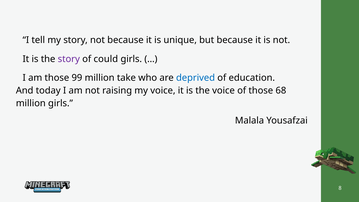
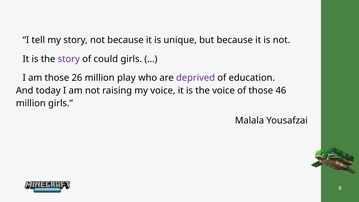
99: 99 -> 26 (77, 78)
take: take -> play (126, 78)
deprived colour: blue -> purple (196, 78)
68: 68 -> 46 (281, 90)
